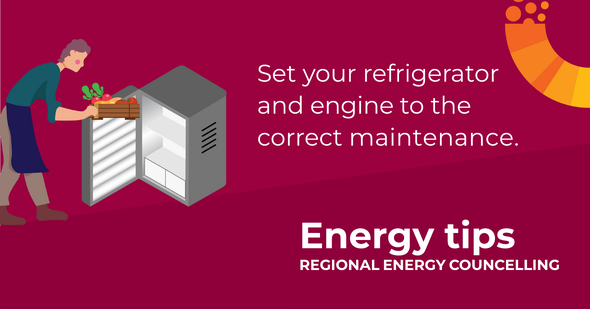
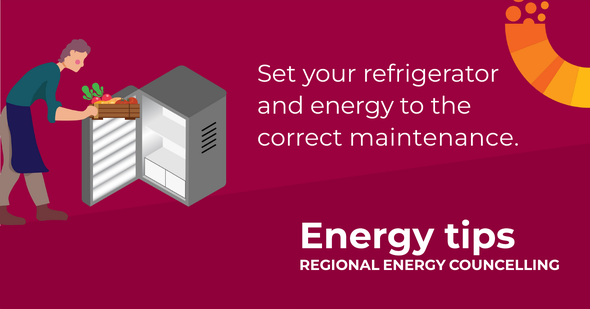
and engine: engine -> energy (352, 106)
